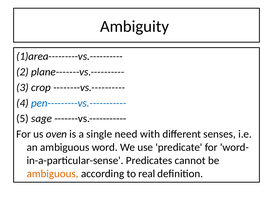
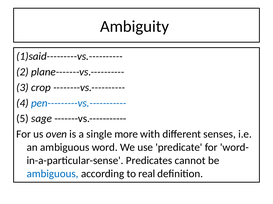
1)area---------vs.----------: 1)area---------vs.---------- -> 1)said---------vs.---------- (69, 57)
need: need -> more (126, 135)
ambiguous colour: orange -> blue (53, 174)
